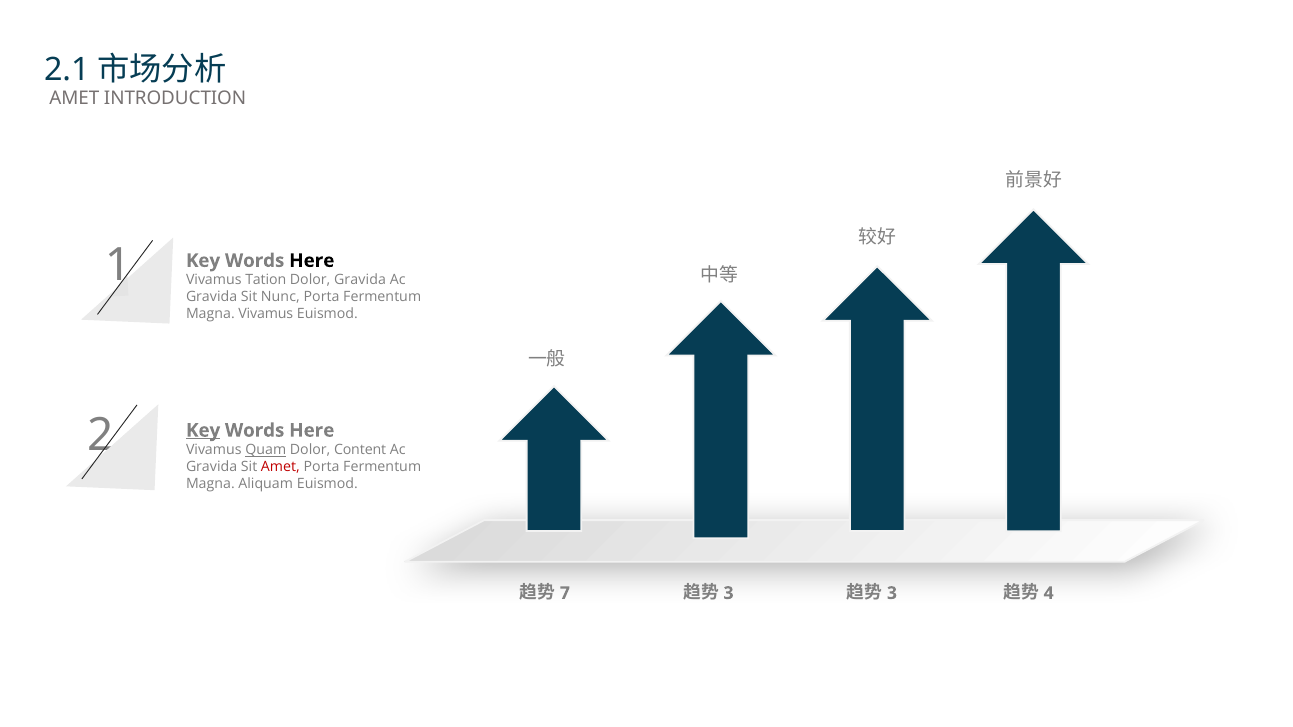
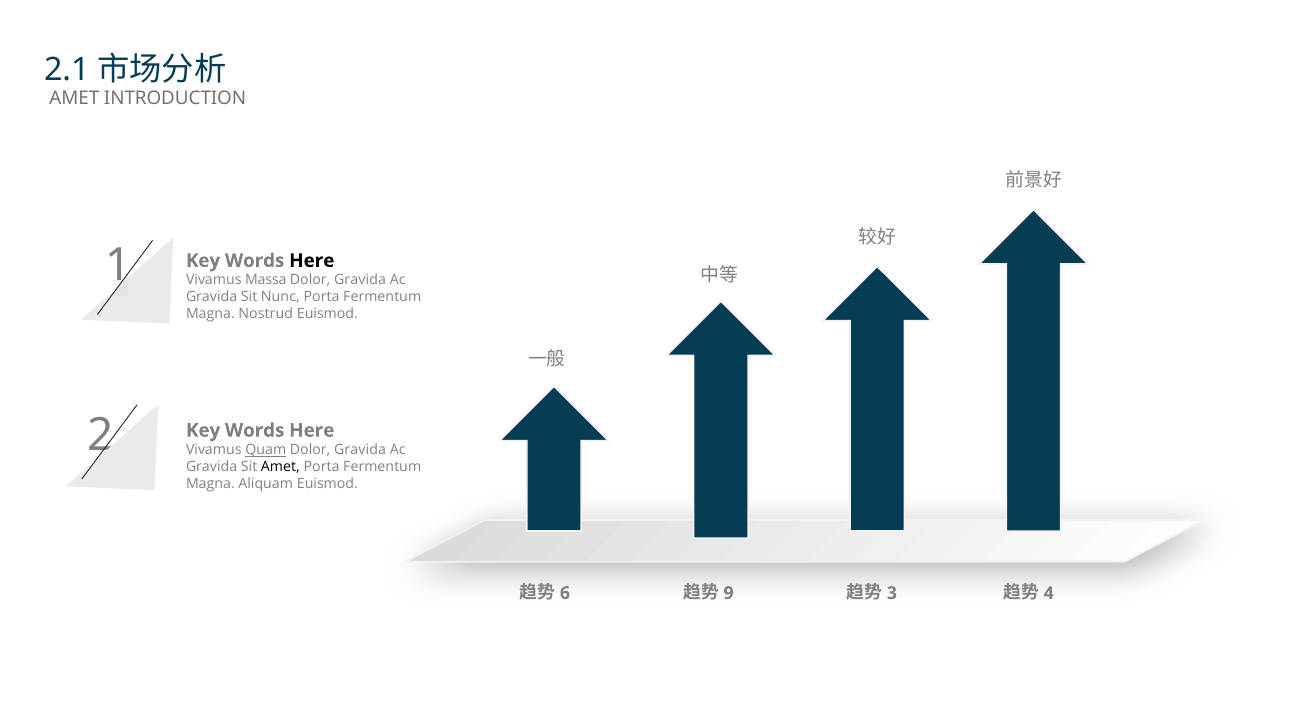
Tation: Tation -> Massa (266, 280)
Magna Vivamus: Vivamus -> Nostrud (266, 314)
Key underline: present -> none (203, 431)
Content: Content -> Gravida (360, 450)
Amet colour: red -> black (280, 467)
7: 7 -> 6 (565, 593)
3: 3 -> 9 (729, 593)
